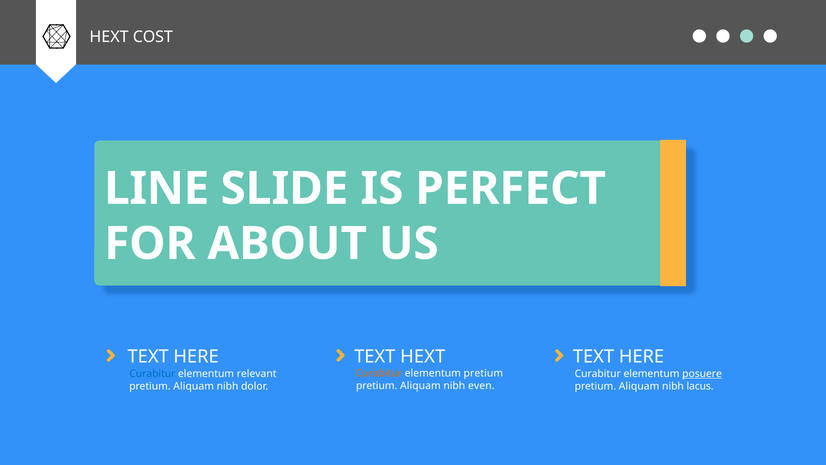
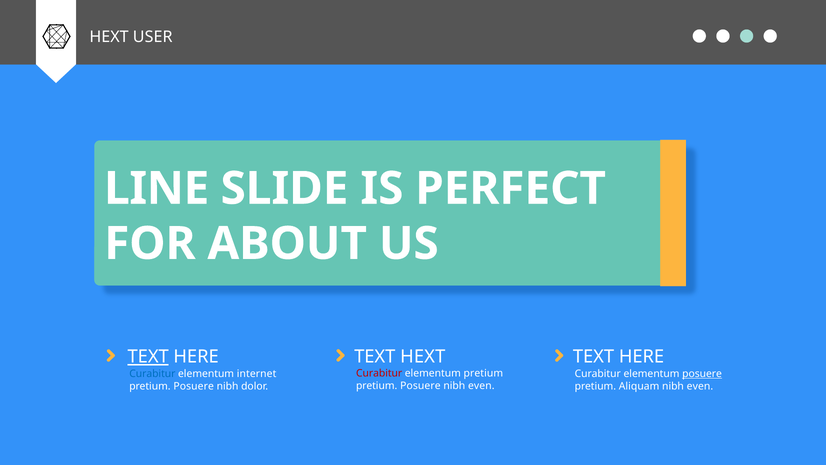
COST: COST -> USER (153, 37)
TEXT underline: none -> present (148, 357)
Curabitur colour: orange -> red (379, 373)
relevant: relevant -> internet (257, 373)
Aliquam: Aliquam -> Posuere (420, 386)
Aliquam: Aliquam -> Posuere (194, 386)
lacus: lacus -> even (700, 386)
